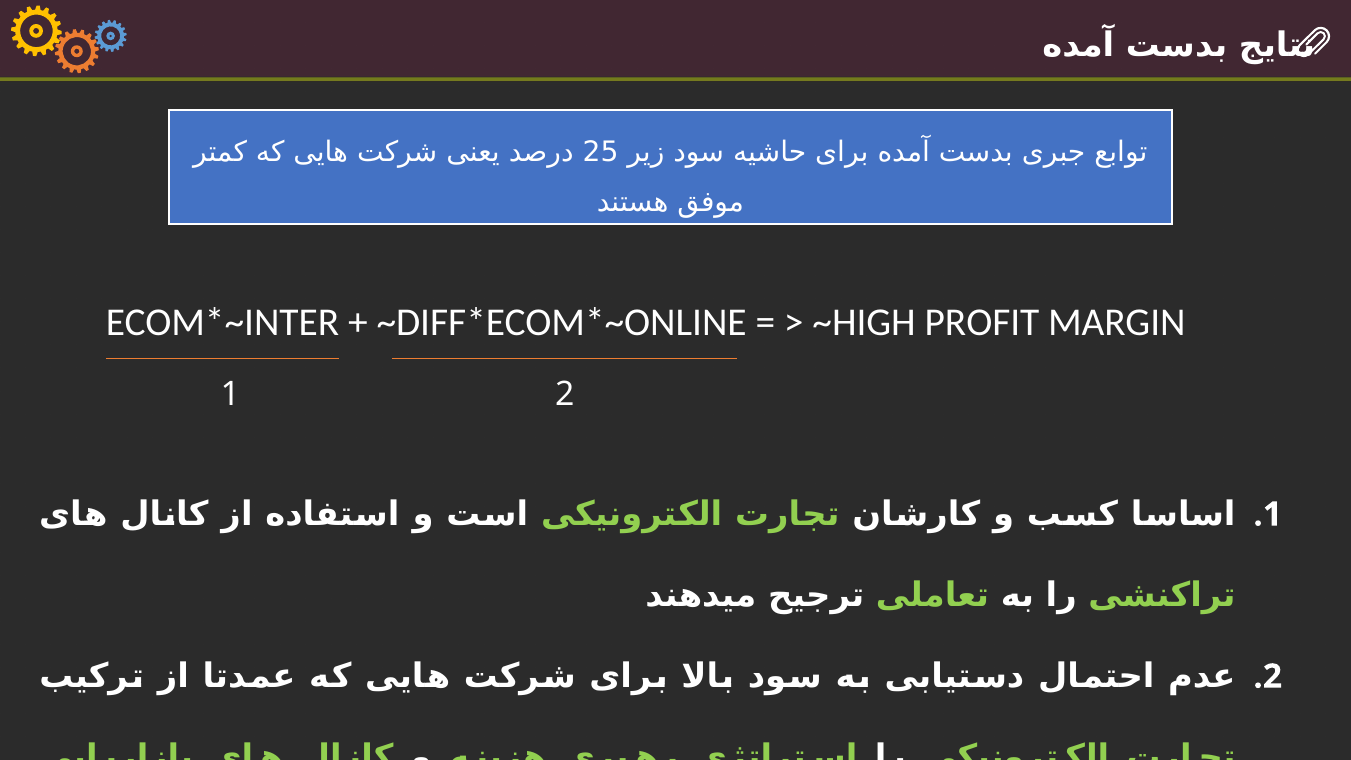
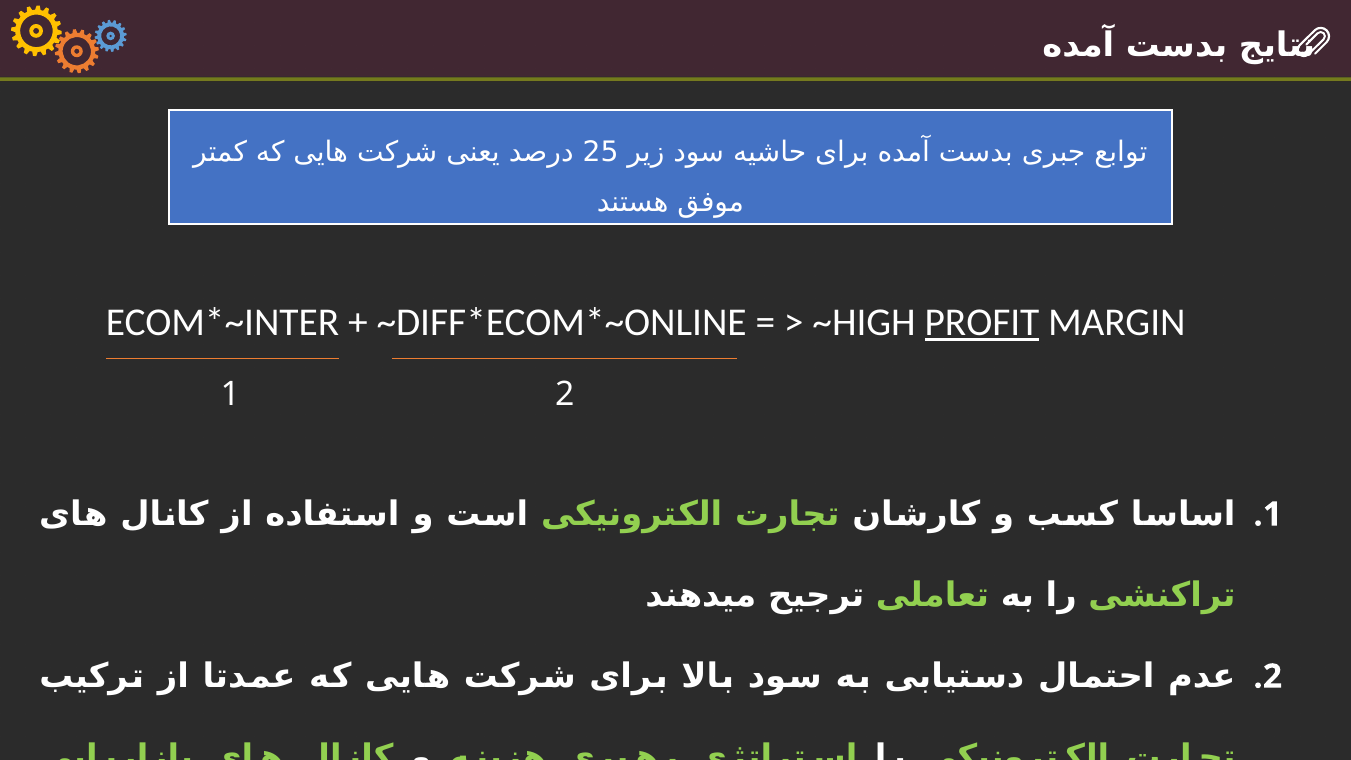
PROFIT underline: none -> present (982, 323)
